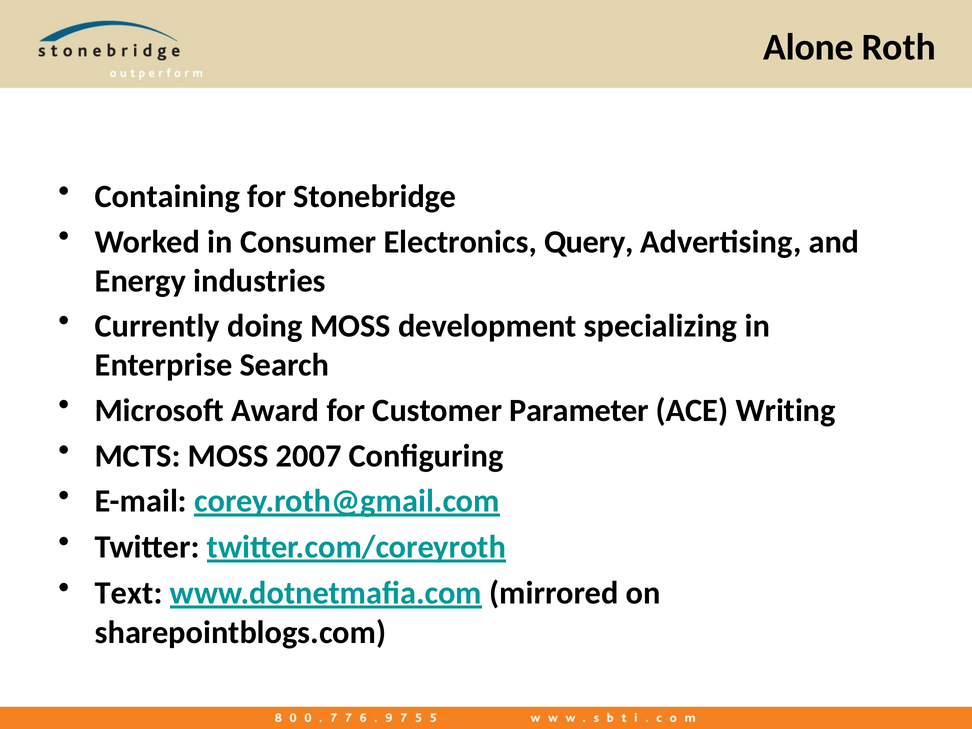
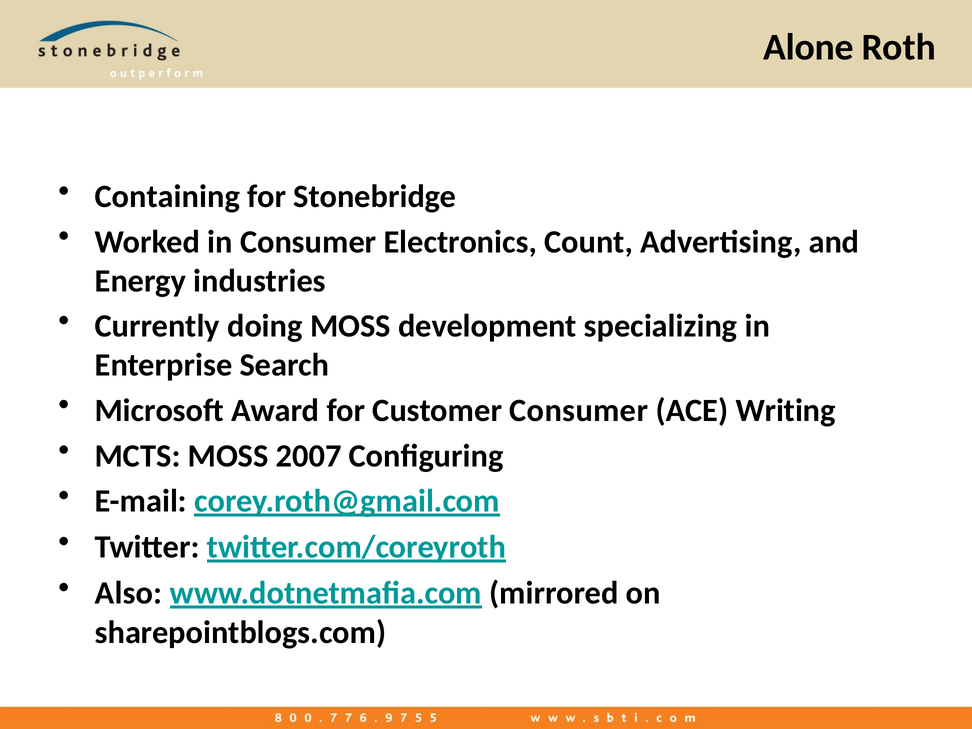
Query: Query -> Count (589, 242)
Customer Parameter: Parameter -> Consumer (579, 410)
Text: Text -> Also (129, 593)
